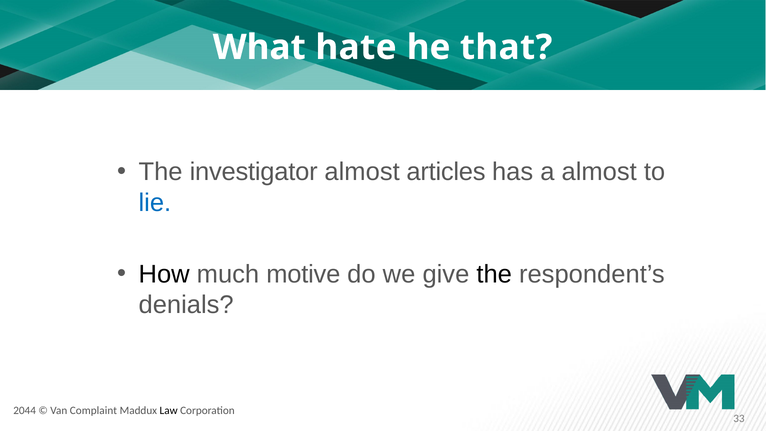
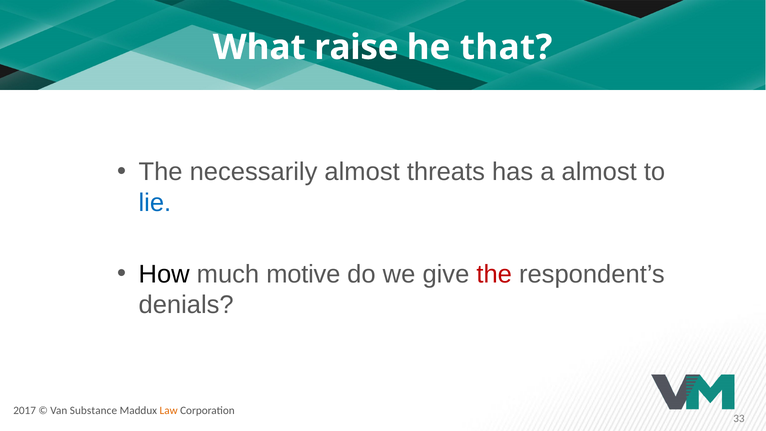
hate: hate -> raise (356, 47)
investigator: investigator -> necessarily (254, 172)
articles: articles -> threats (446, 172)
the colour: black -> red (494, 274)
2044: 2044 -> 2017 (25, 410)
Complaint: Complaint -> Substance (93, 410)
Law colour: black -> orange (169, 410)
